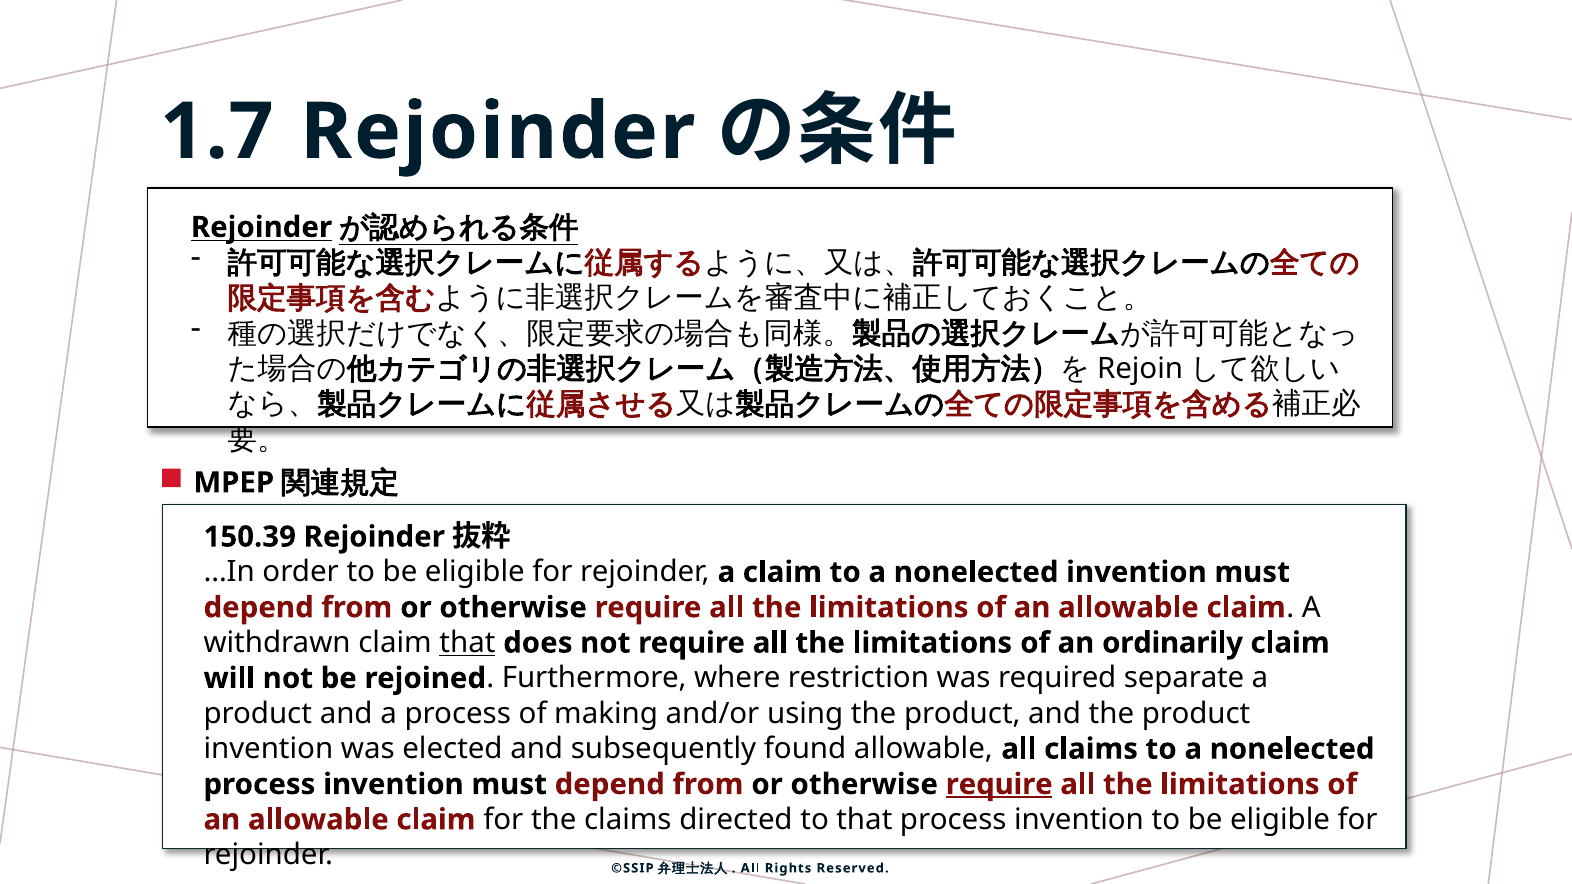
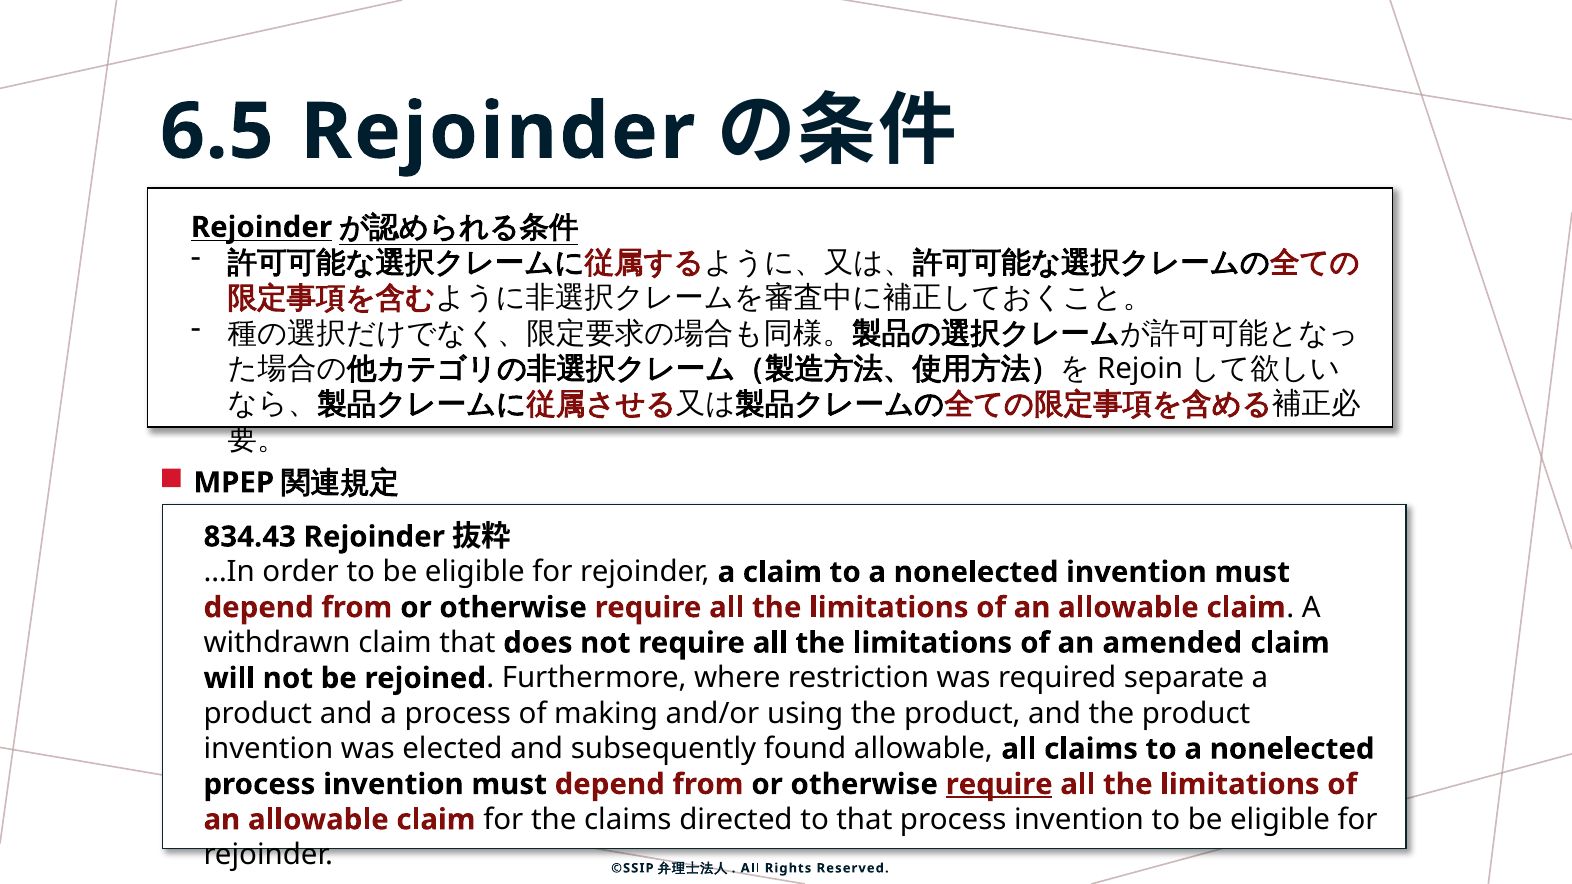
1.7: 1.7 -> 6.5 (217, 132)
150.39: 150.39 -> 834.43 (250, 537)
that underline: present -> none (467, 643)
ordinarily: ordinarily -> amended (1172, 643)
